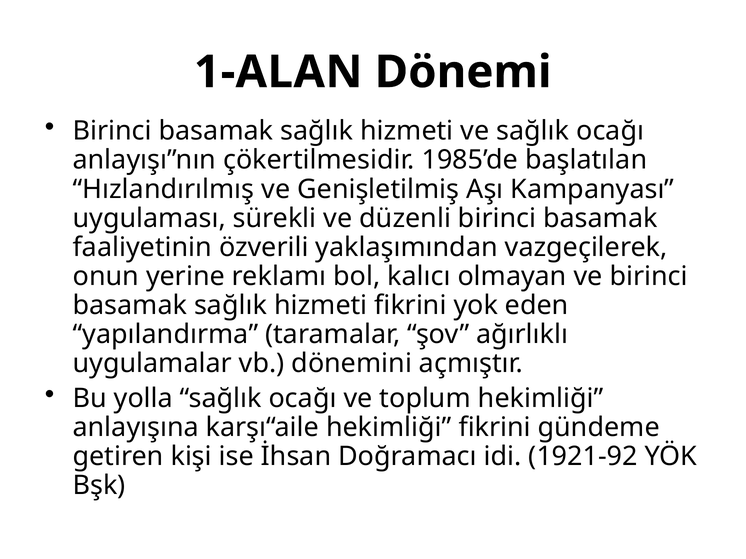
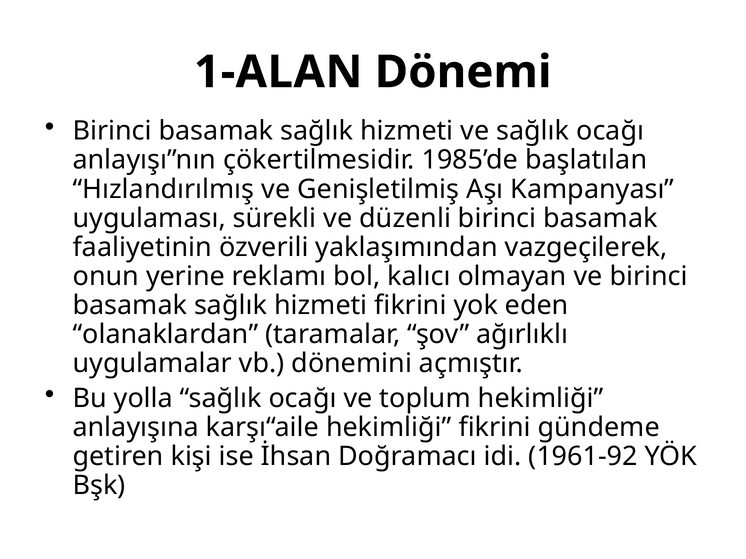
yapılandırma: yapılandırma -> olanaklardan (165, 335)
1921-92: 1921-92 -> 1961-92 (583, 457)
